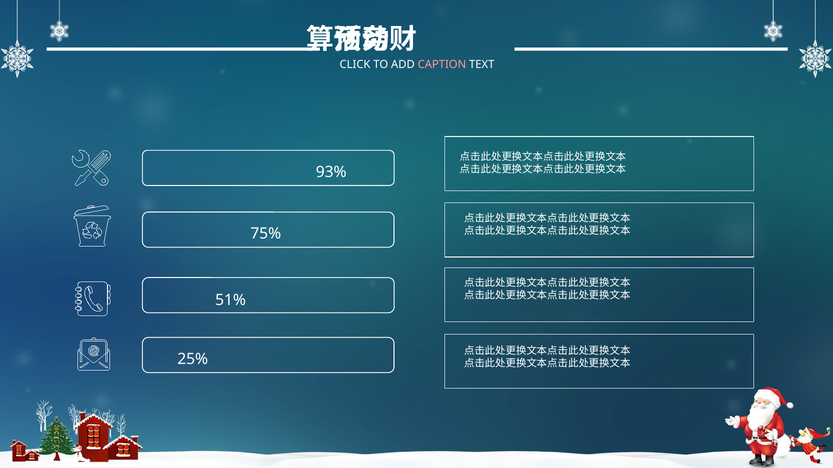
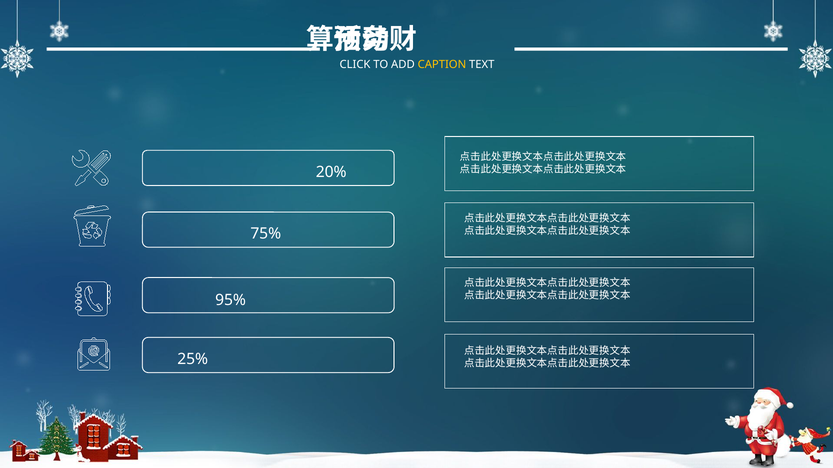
CAPTION colour: pink -> yellow (442, 65)
93%: 93% -> 20% (331, 172)
51%: 51% -> 95% (231, 300)
